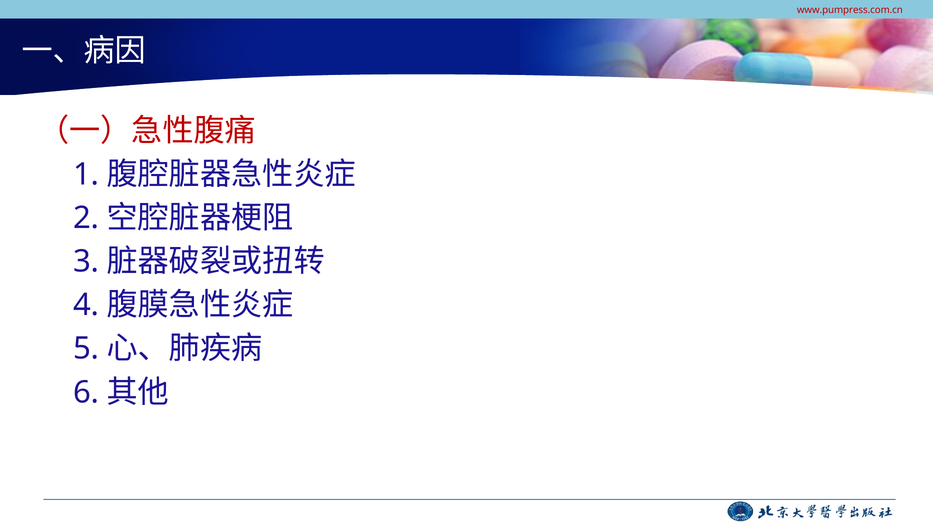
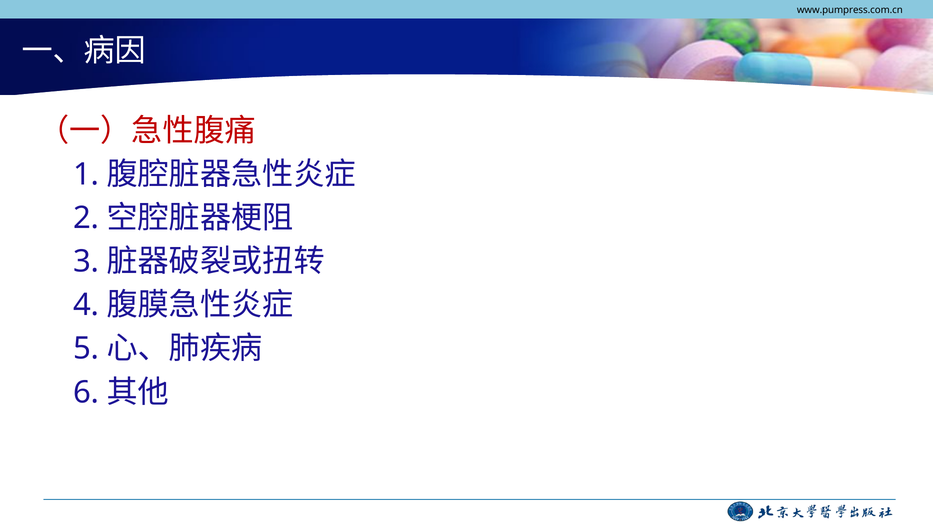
www.pumpress.com.cn colour: red -> black (850, 10)
